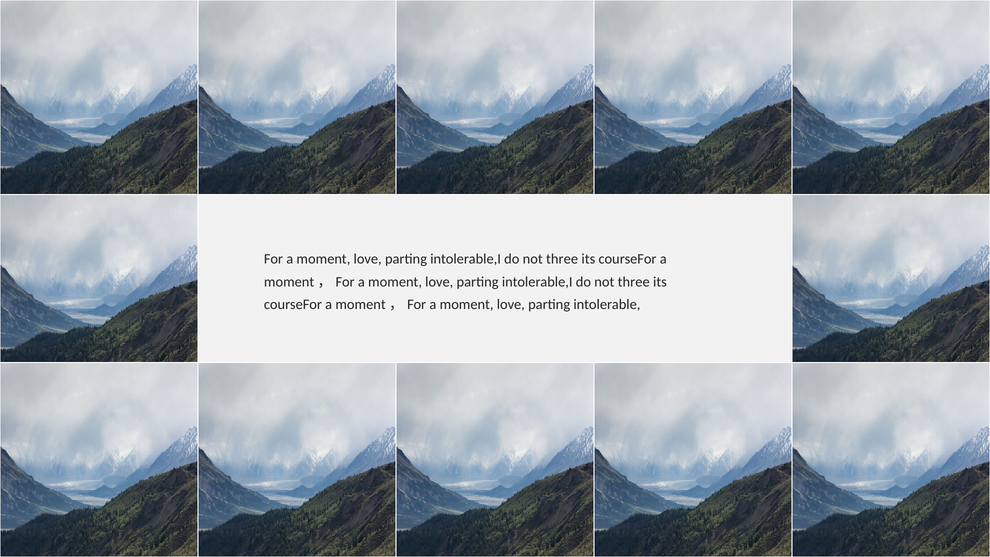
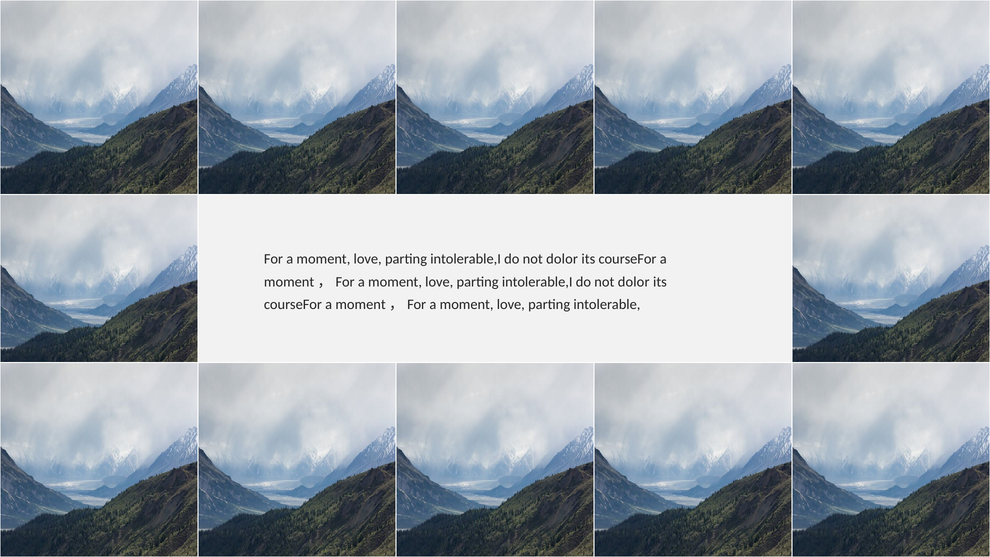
three: three -> dolor (562, 259)
three: three -> dolor (634, 282)
